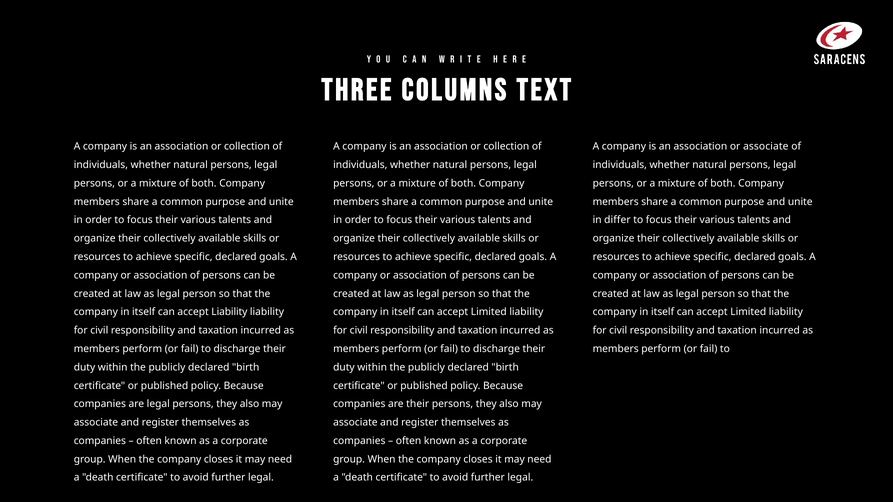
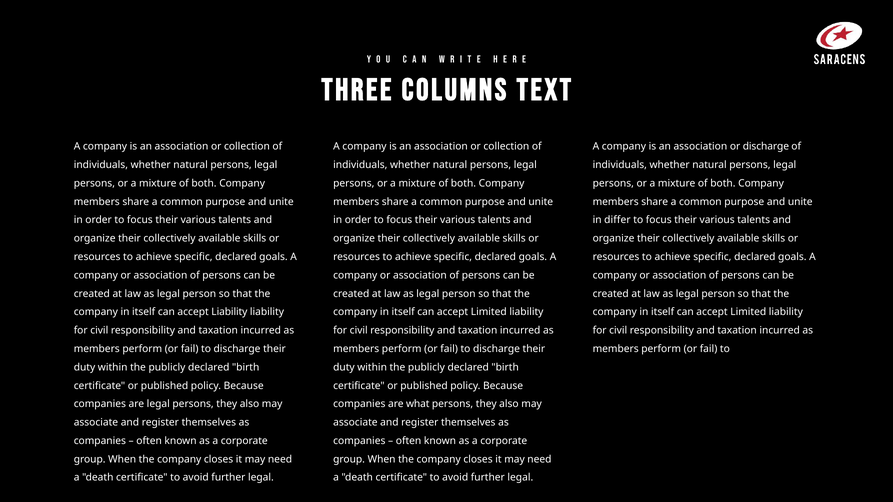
or associate: associate -> discharge (766, 147)
are their: their -> what (418, 404)
